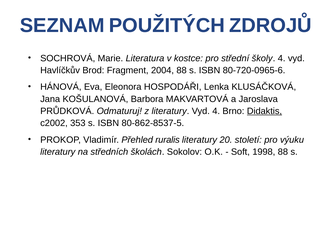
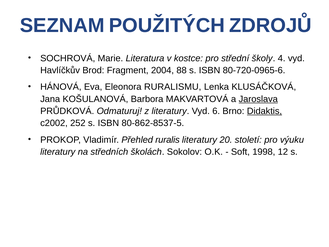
HOSPODÁŘI: HOSPODÁŘI -> RURALISMU (173, 87)
Jaroslava underline: none -> present (258, 99)
Vyd 4: 4 -> 6 (216, 111)
353: 353 -> 252 (78, 123)
1998 88: 88 -> 12 (283, 152)
